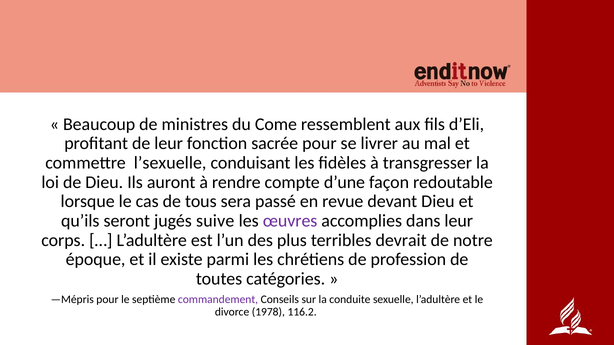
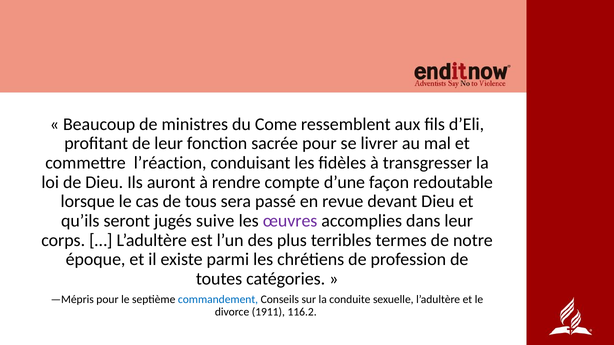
l’sexuelle: l’sexuelle -> l’réaction (170, 163)
devrait: devrait -> termes (401, 240)
commandement colour: purple -> blue (218, 300)
1978: 1978 -> 1911 (268, 312)
